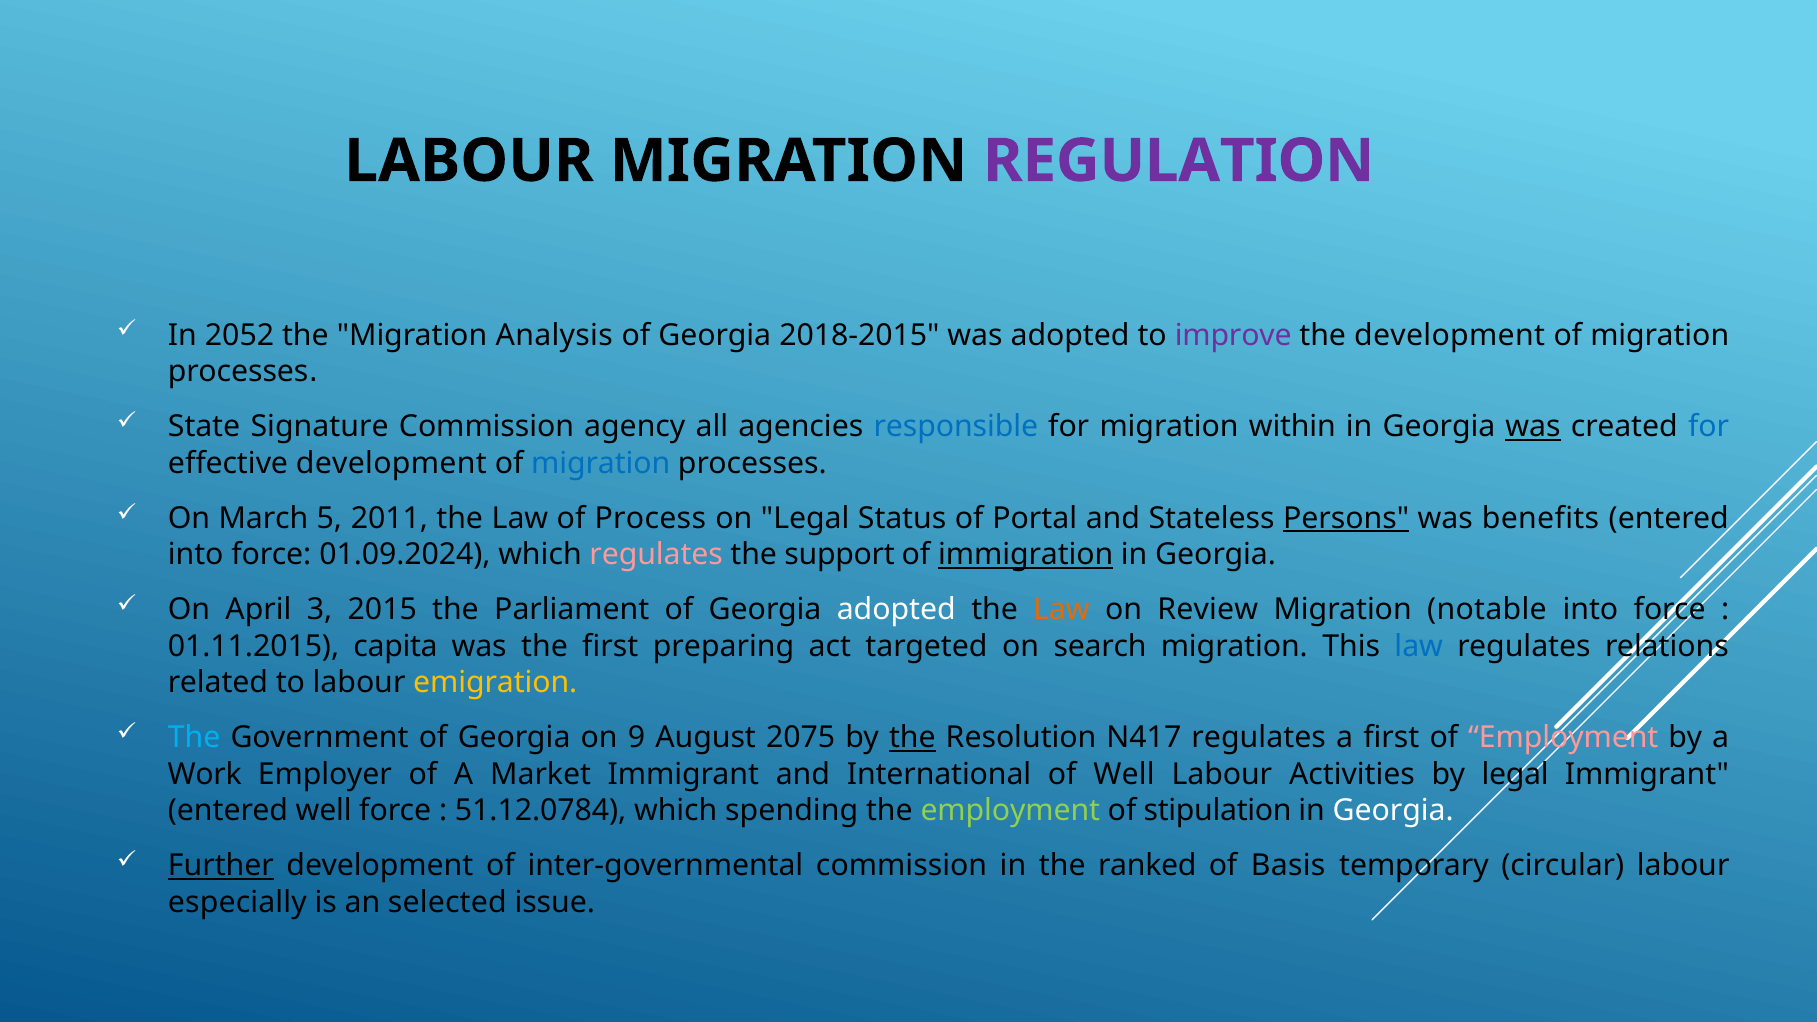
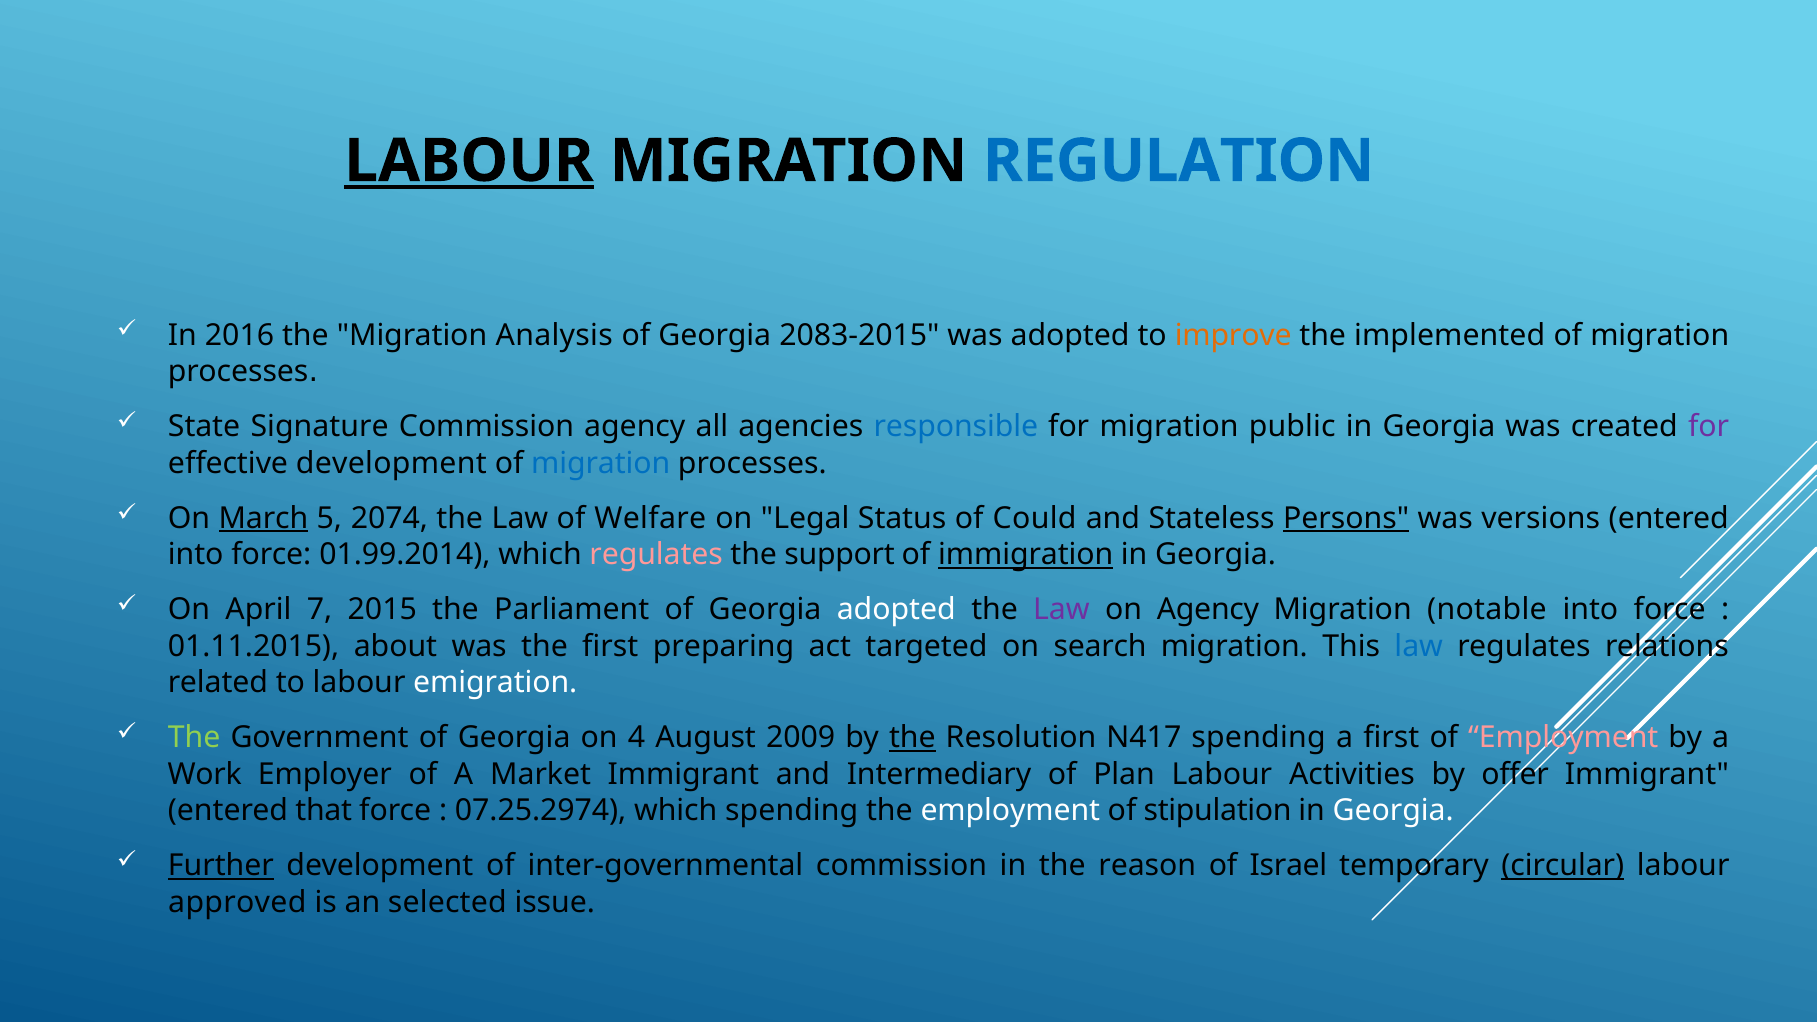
LABOUR underline: none -> present (469, 161)
REGULATION colour: purple -> blue (1179, 161)
2052: 2052 -> 2016 (240, 335)
2018-2015: 2018-2015 -> 2083-2015 (859, 335)
improve colour: purple -> orange (1233, 335)
the development: development -> implemented (1450, 335)
within: within -> public (1292, 427)
was underline: present -> none (1533, 427)
for colour: blue -> purple (1709, 427)
March underline: none -> present (263, 518)
2011: 2011 -> 2074 (389, 518)
Process: Process -> Welfare (650, 518)
Portal: Portal -> Could (1035, 518)
benefits: benefits -> versions (1541, 518)
01.09.2024: 01.09.2024 -> 01.99.2014 (405, 555)
3: 3 -> 7 (320, 610)
Law colour: orange -> purple (1061, 610)
on Review: Review -> Agency (1208, 610)
capita: capita -> about (395, 646)
emigration colour: yellow -> white (495, 683)
The colour: light blue -> light green (194, 738)
9: 9 -> 4 (637, 738)
2075: 2075 -> 2009 (801, 738)
N417 regulates: regulates -> spending (1259, 738)
International: International -> Intermediary (939, 774)
of Well: Well -> Plan (1124, 774)
by legal: legal -> offer (1515, 774)
entered well: well -> that (324, 811)
51.12.0784: 51.12.0784 -> 07.25.2974 (541, 811)
employment colour: light green -> white (1010, 811)
ranked: ranked -> reason (1147, 866)
Basis: Basis -> Israel (1288, 866)
circular underline: none -> present (1563, 866)
especially: especially -> approved (237, 902)
